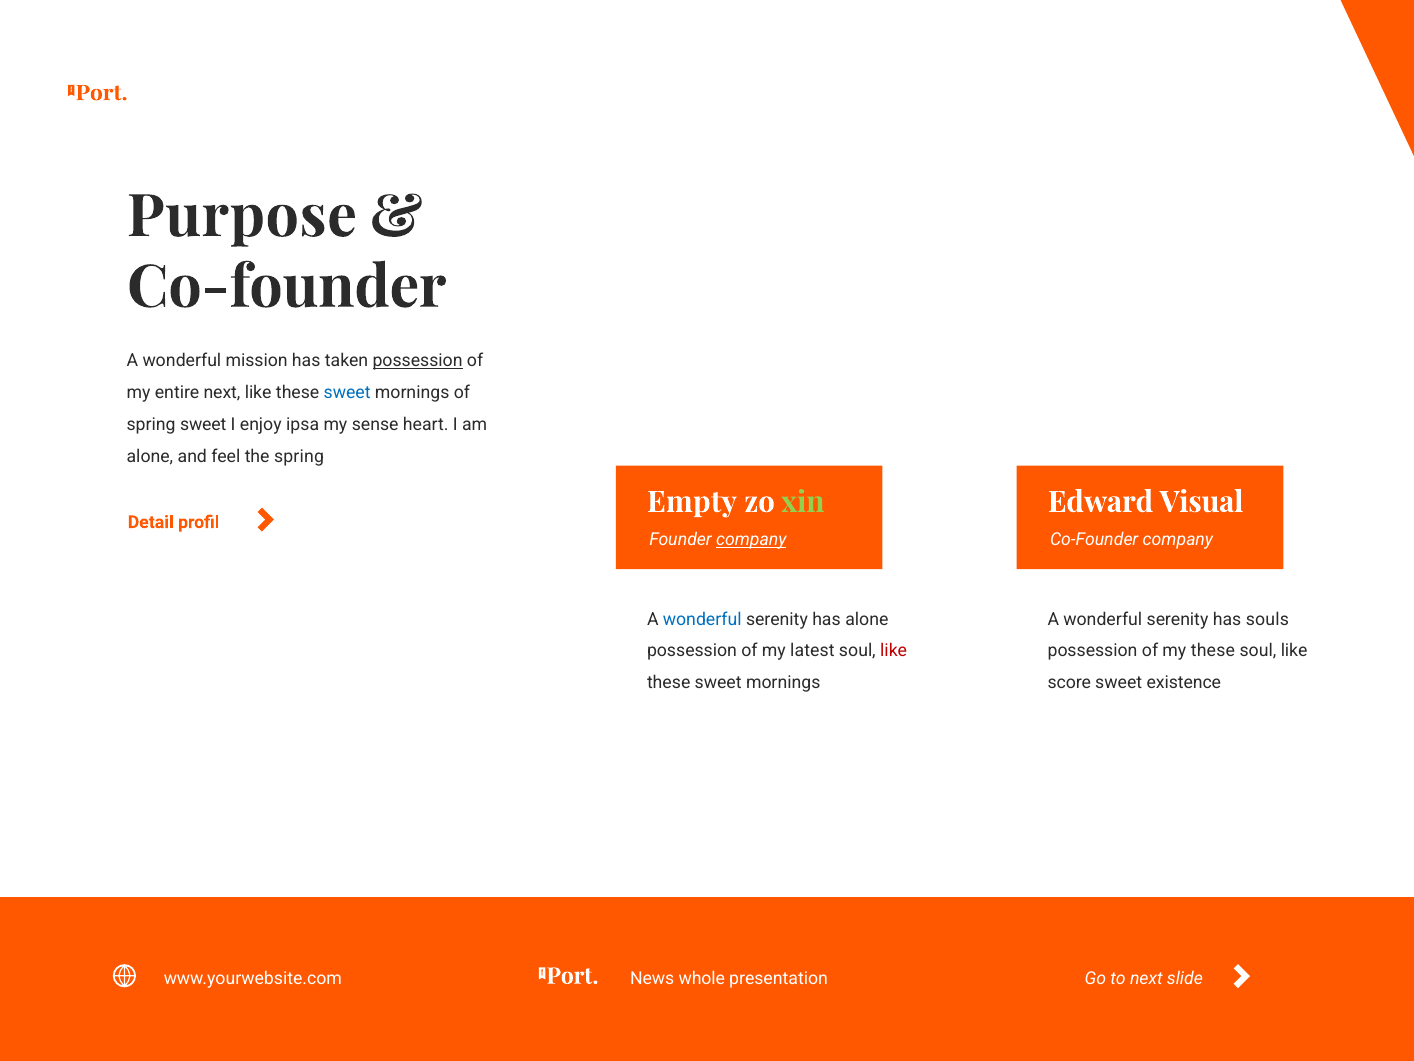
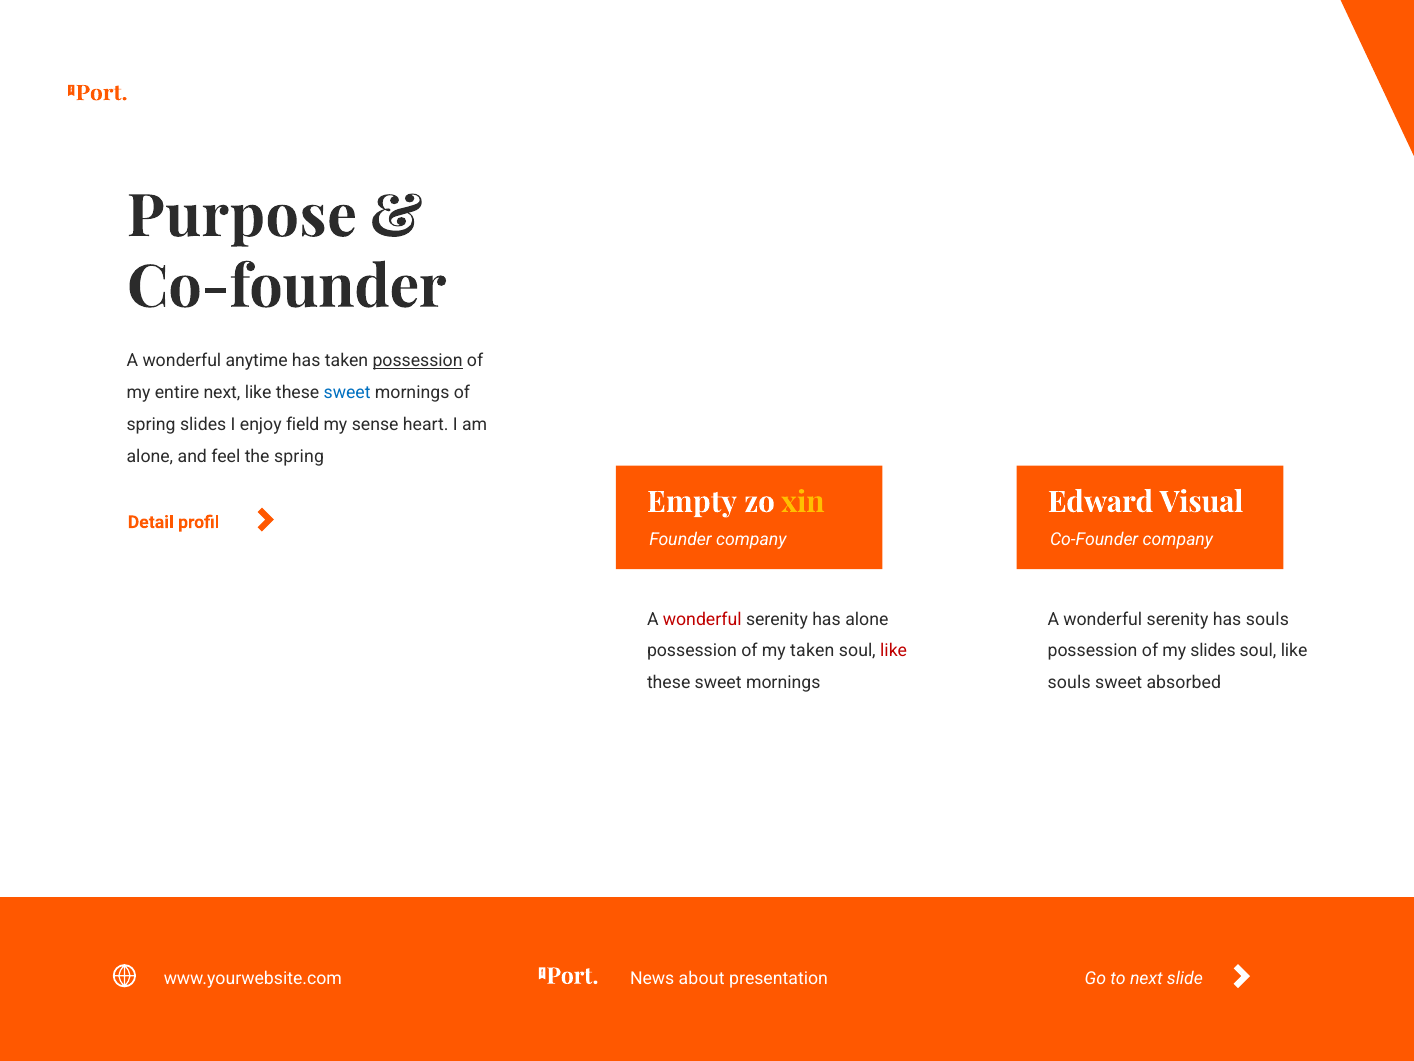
mission: mission -> anytime (257, 361)
spring sweet: sweet -> slides (203, 425)
ipsa: ipsa -> field (303, 425)
xin colour: light green -> yellow (803, 502)
company underline: present -> none (751, 540)
wonderful colour: blue -> red (702, 619)
my latest: latest -> taken (812, 651)
my these: these -> slides (1213, 651)
score: score -> souls (1069, 683)
existence: existence -> absorbed (1184, 683)
whole: whole -> about (702, 978)
